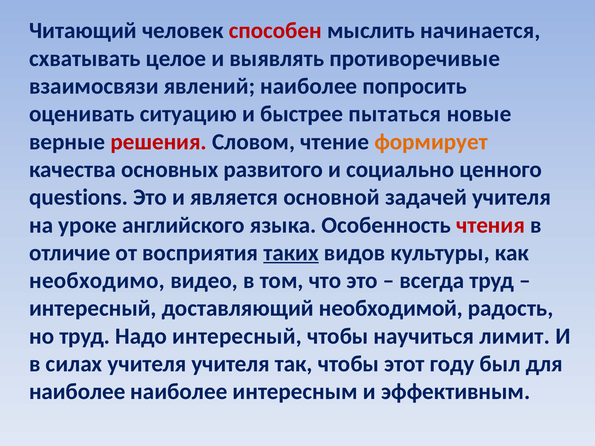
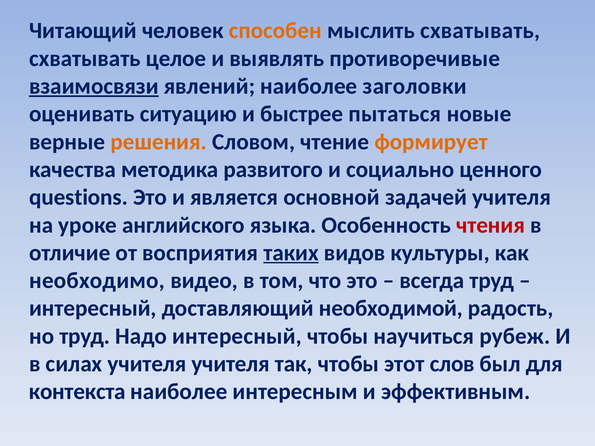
способен colour: red -> orange (275, 31)
мыслить начинается: начинается -> схватывать (480, 31)
взаимосвязи underline: none -> present (94, 86)
попросить: попросить -> заголовки (415, 86)
решения colour: red -> orange (159, 142)
основных: основных -> методика (170, 170)
лимит: лимит -> рубеж (515, 336)
году: году -> слов (452, 364)
наиболее: наиболее -> контекста (77, 392)
